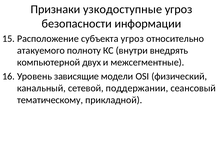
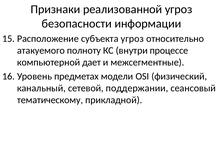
узкодоступные: узкодоступные -> реализованной (123, 9)
внедрять: внедрять -> процессе (169, 51)
двух: двух -> дает (92, 62)
зависящие: зависящие -> предметах (76, 76)
